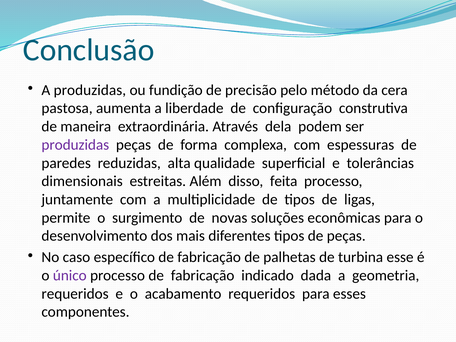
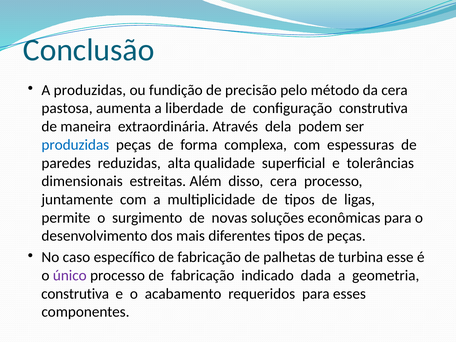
produzidas colour: purple -> blue (75, 145)
disso feita: feita -> cera (284, 181)
requeridos: requeridos -> construtiva (75, 294)
